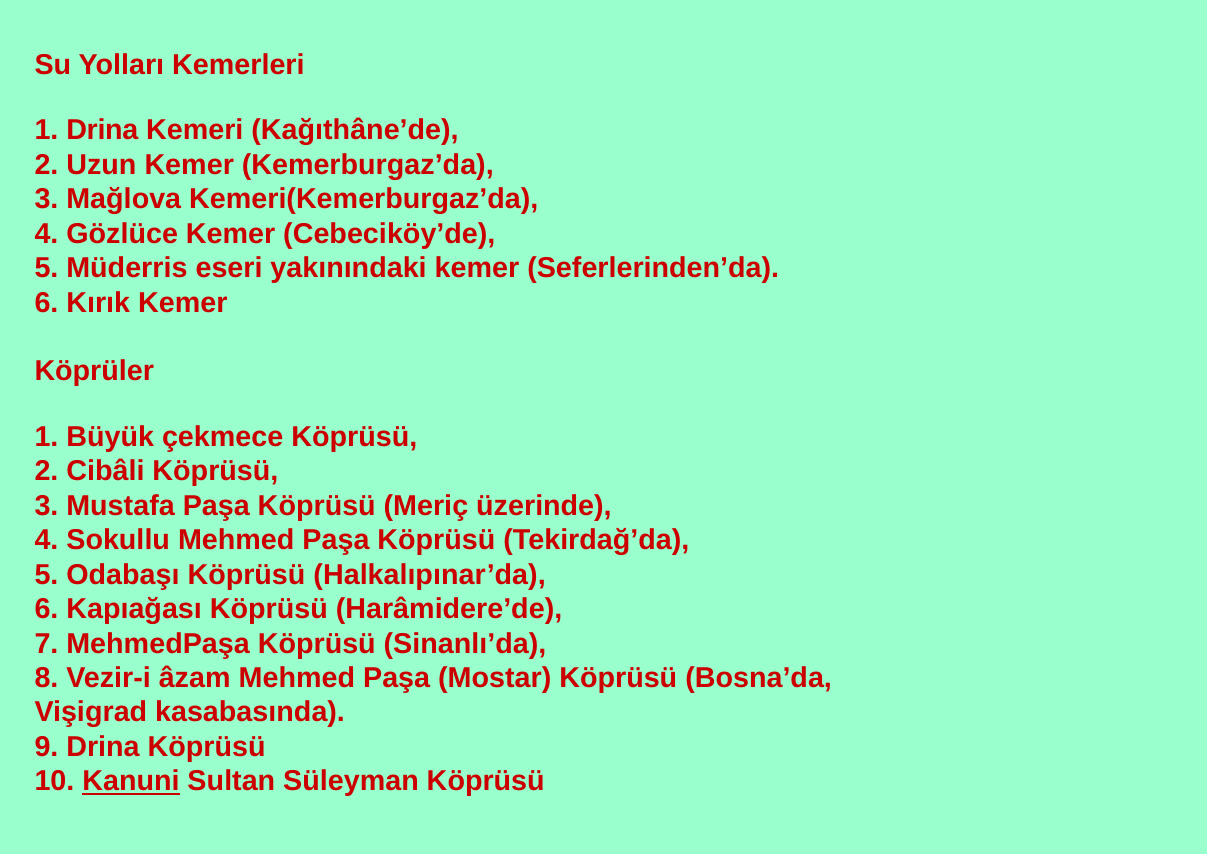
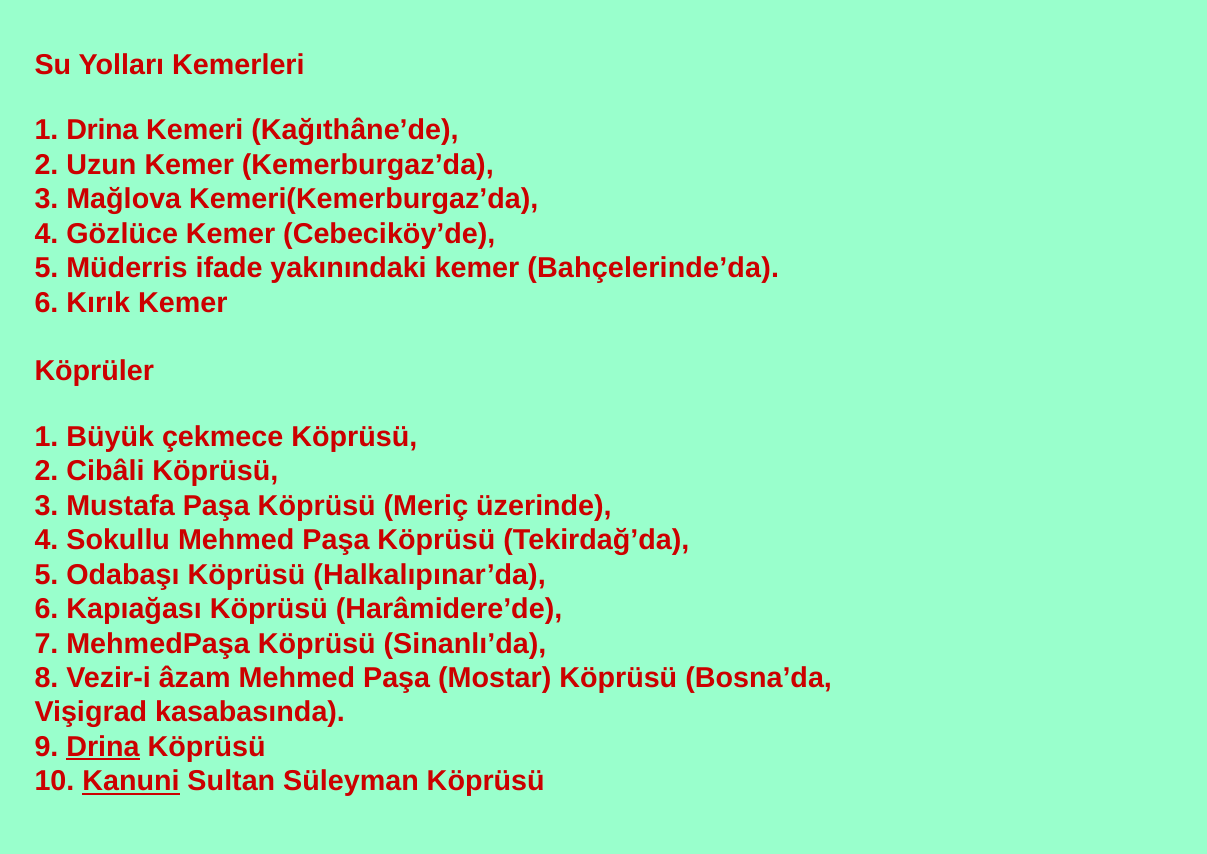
eseri: eseri -> ifade (229, 268)
Seferlerinden’da: Seferlerinden’da -> Bahçelerinde’da (653, 268)
Drina underline: none -> present (103, 746)
